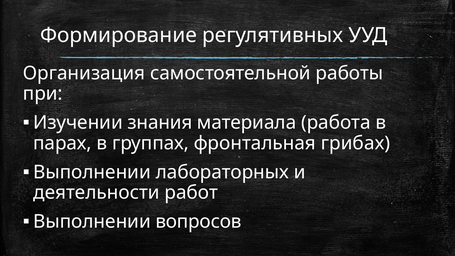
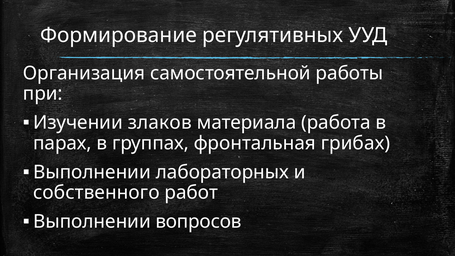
знания: знания -> злаков (160, 123)
деятельности: деятельности -> собственного (96, 193)
